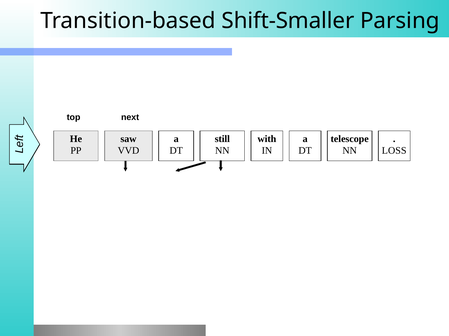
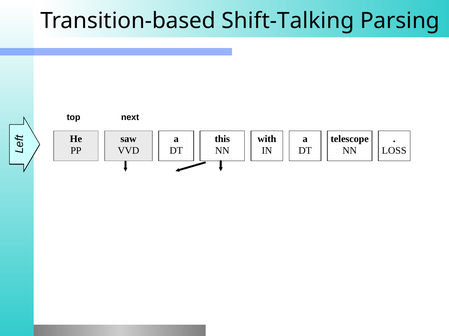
Shift-Smaller: Shift-Smaller -> Shift-Talking (288, 21)
still: still -> this (222, 139)
